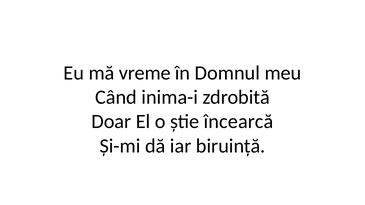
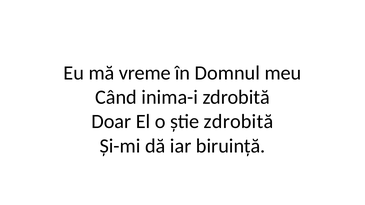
știe încearcă: încearcă -> zdrobită (238, 122)
